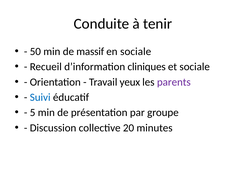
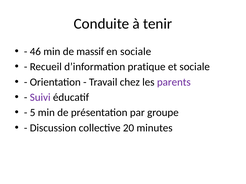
50: 50 -> 46 (35, 52)
cliniques: cliniques -> pratique (147, 67)
yeux: yeux -> chez (130, 82)
Suivi colour: blue -> purple (40, 98)
